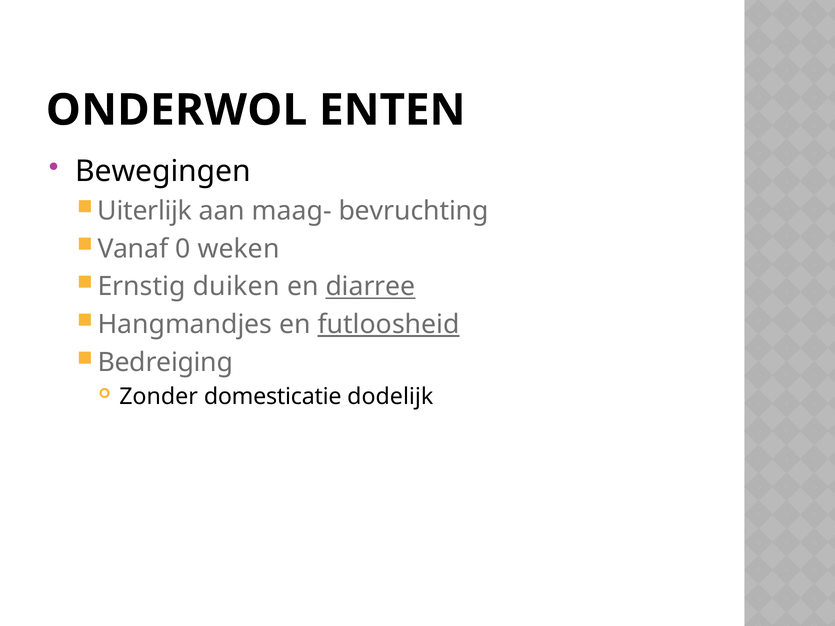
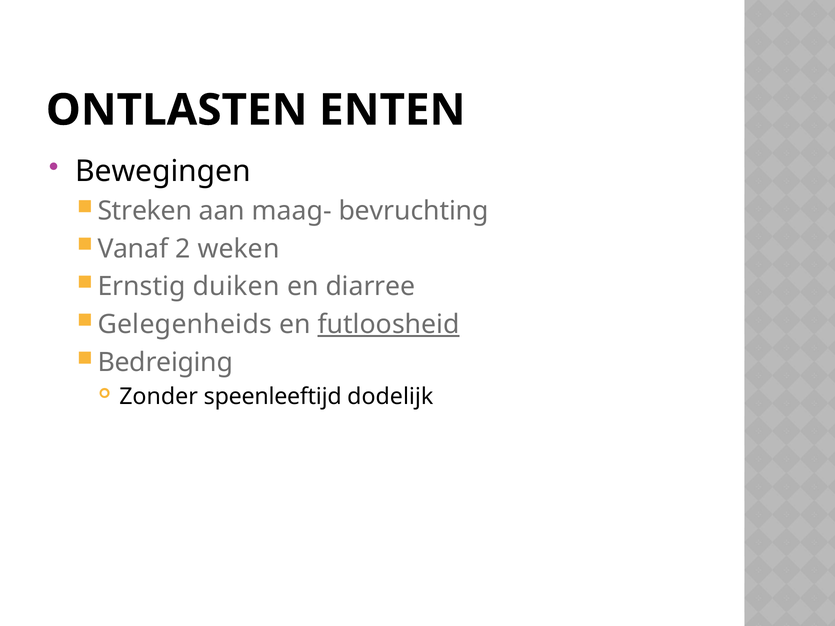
ONDERWOL: ONDERWOL -> ONTLASTEN (177, 110)
Uiterlijk: Uiterlijk -> Streken (145, 211)
0: 0 -> 2 (183, 249)
diarree underline: present -> none (370, 287)
Hangmandjes: Hangmandjes -> Gelegenheids (185, 325)
domesticatie: domesticatie -> speenleeftijd (273, 397)
